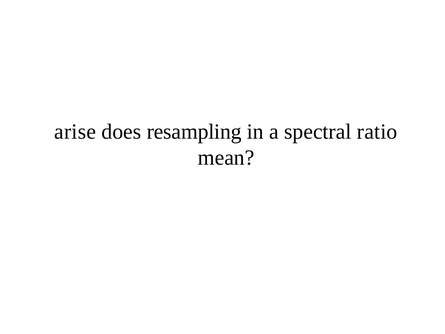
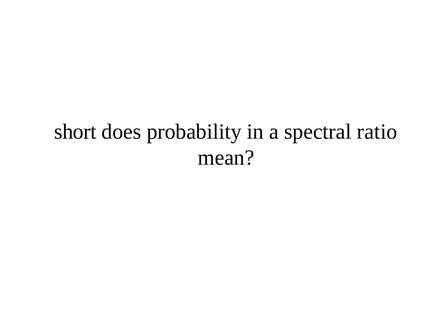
arise: arise -> short (75, 132)
resampling: resampling -> probability (194, 132)
